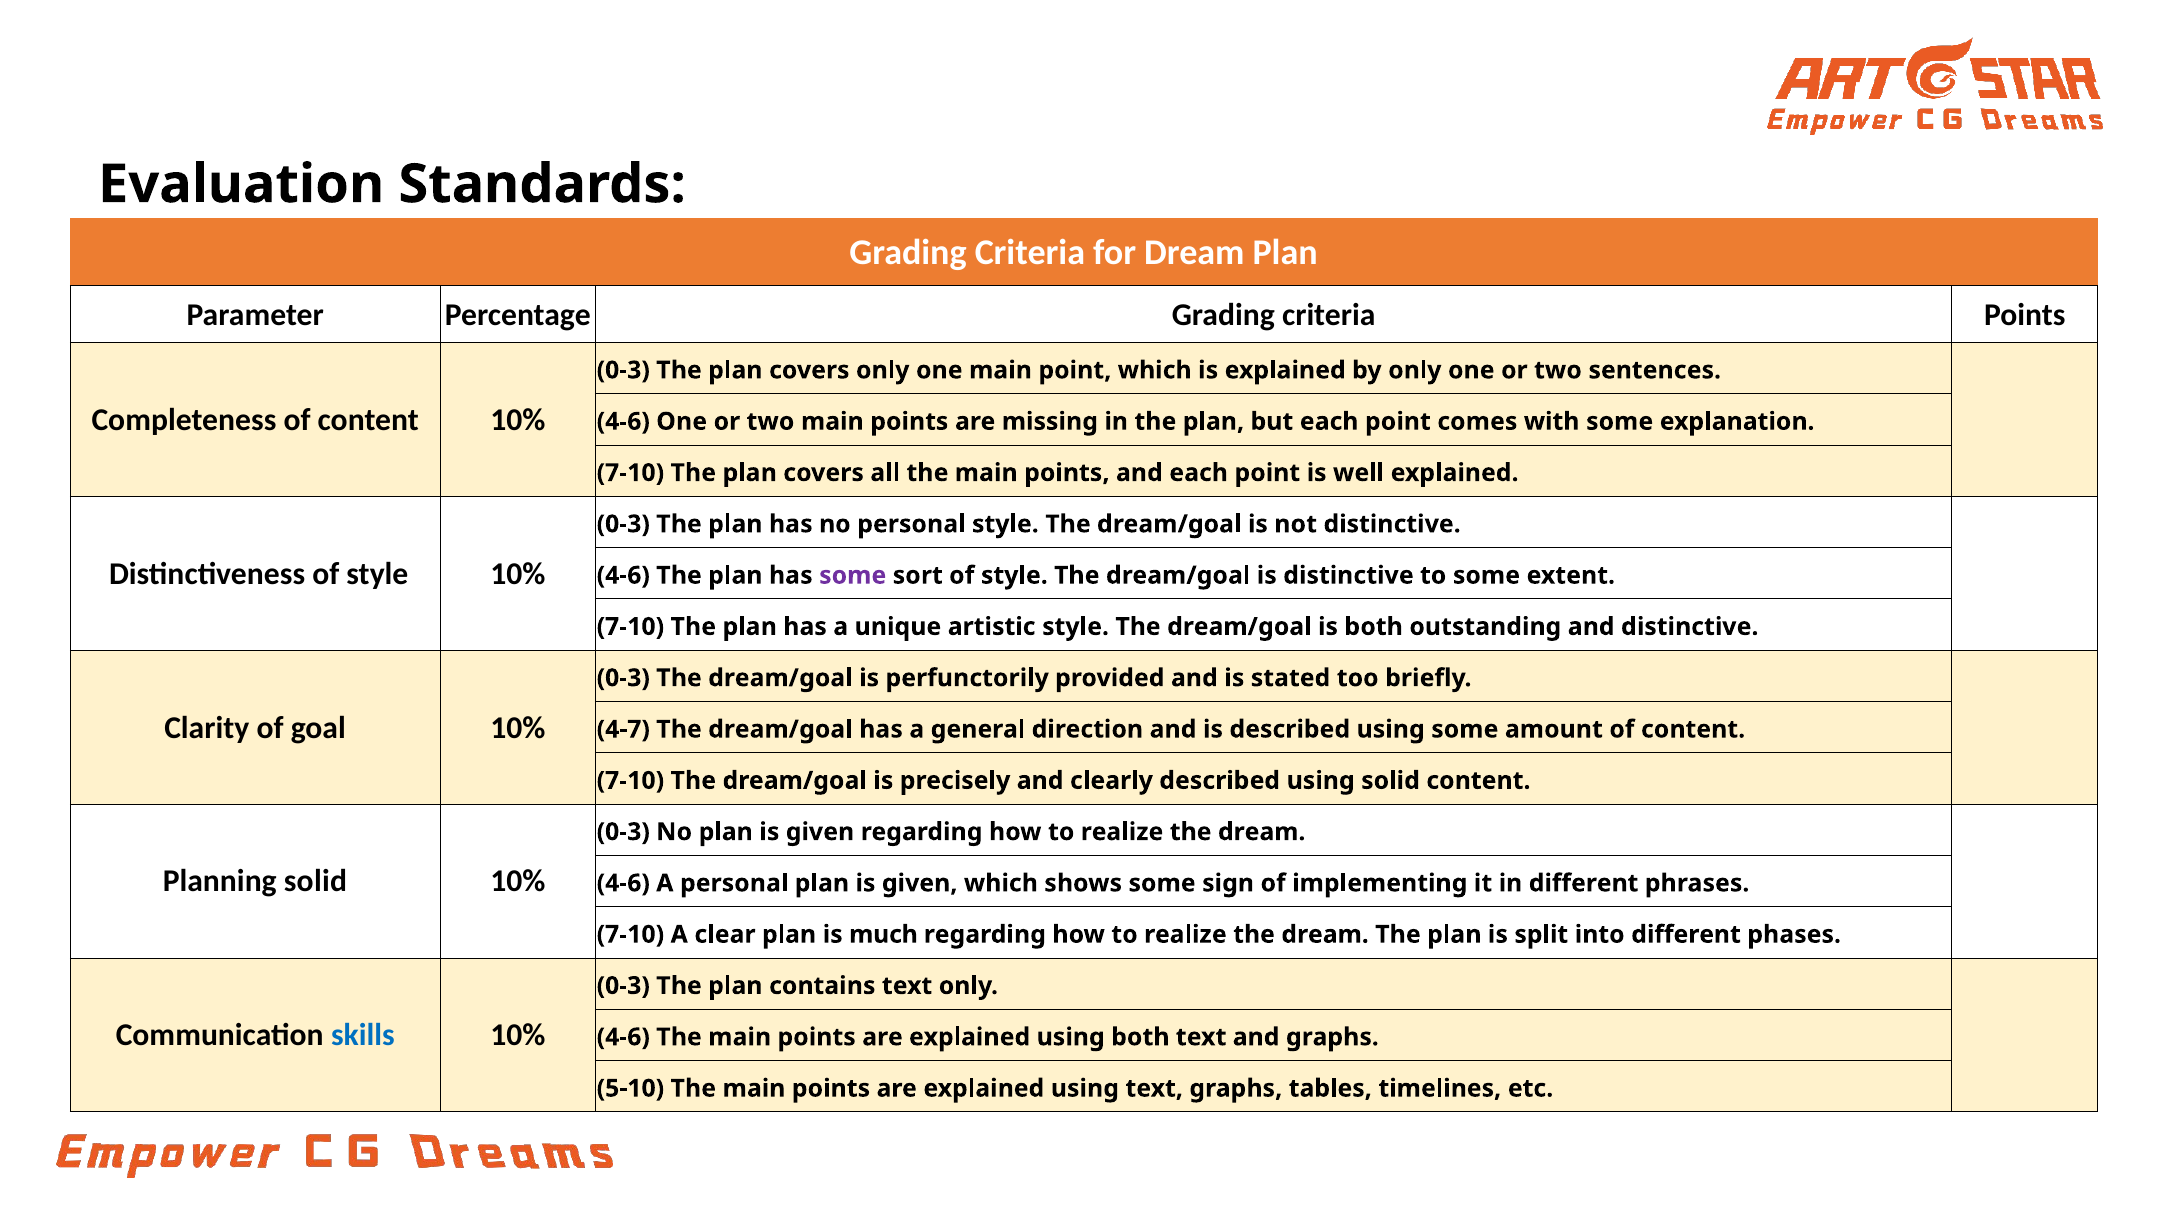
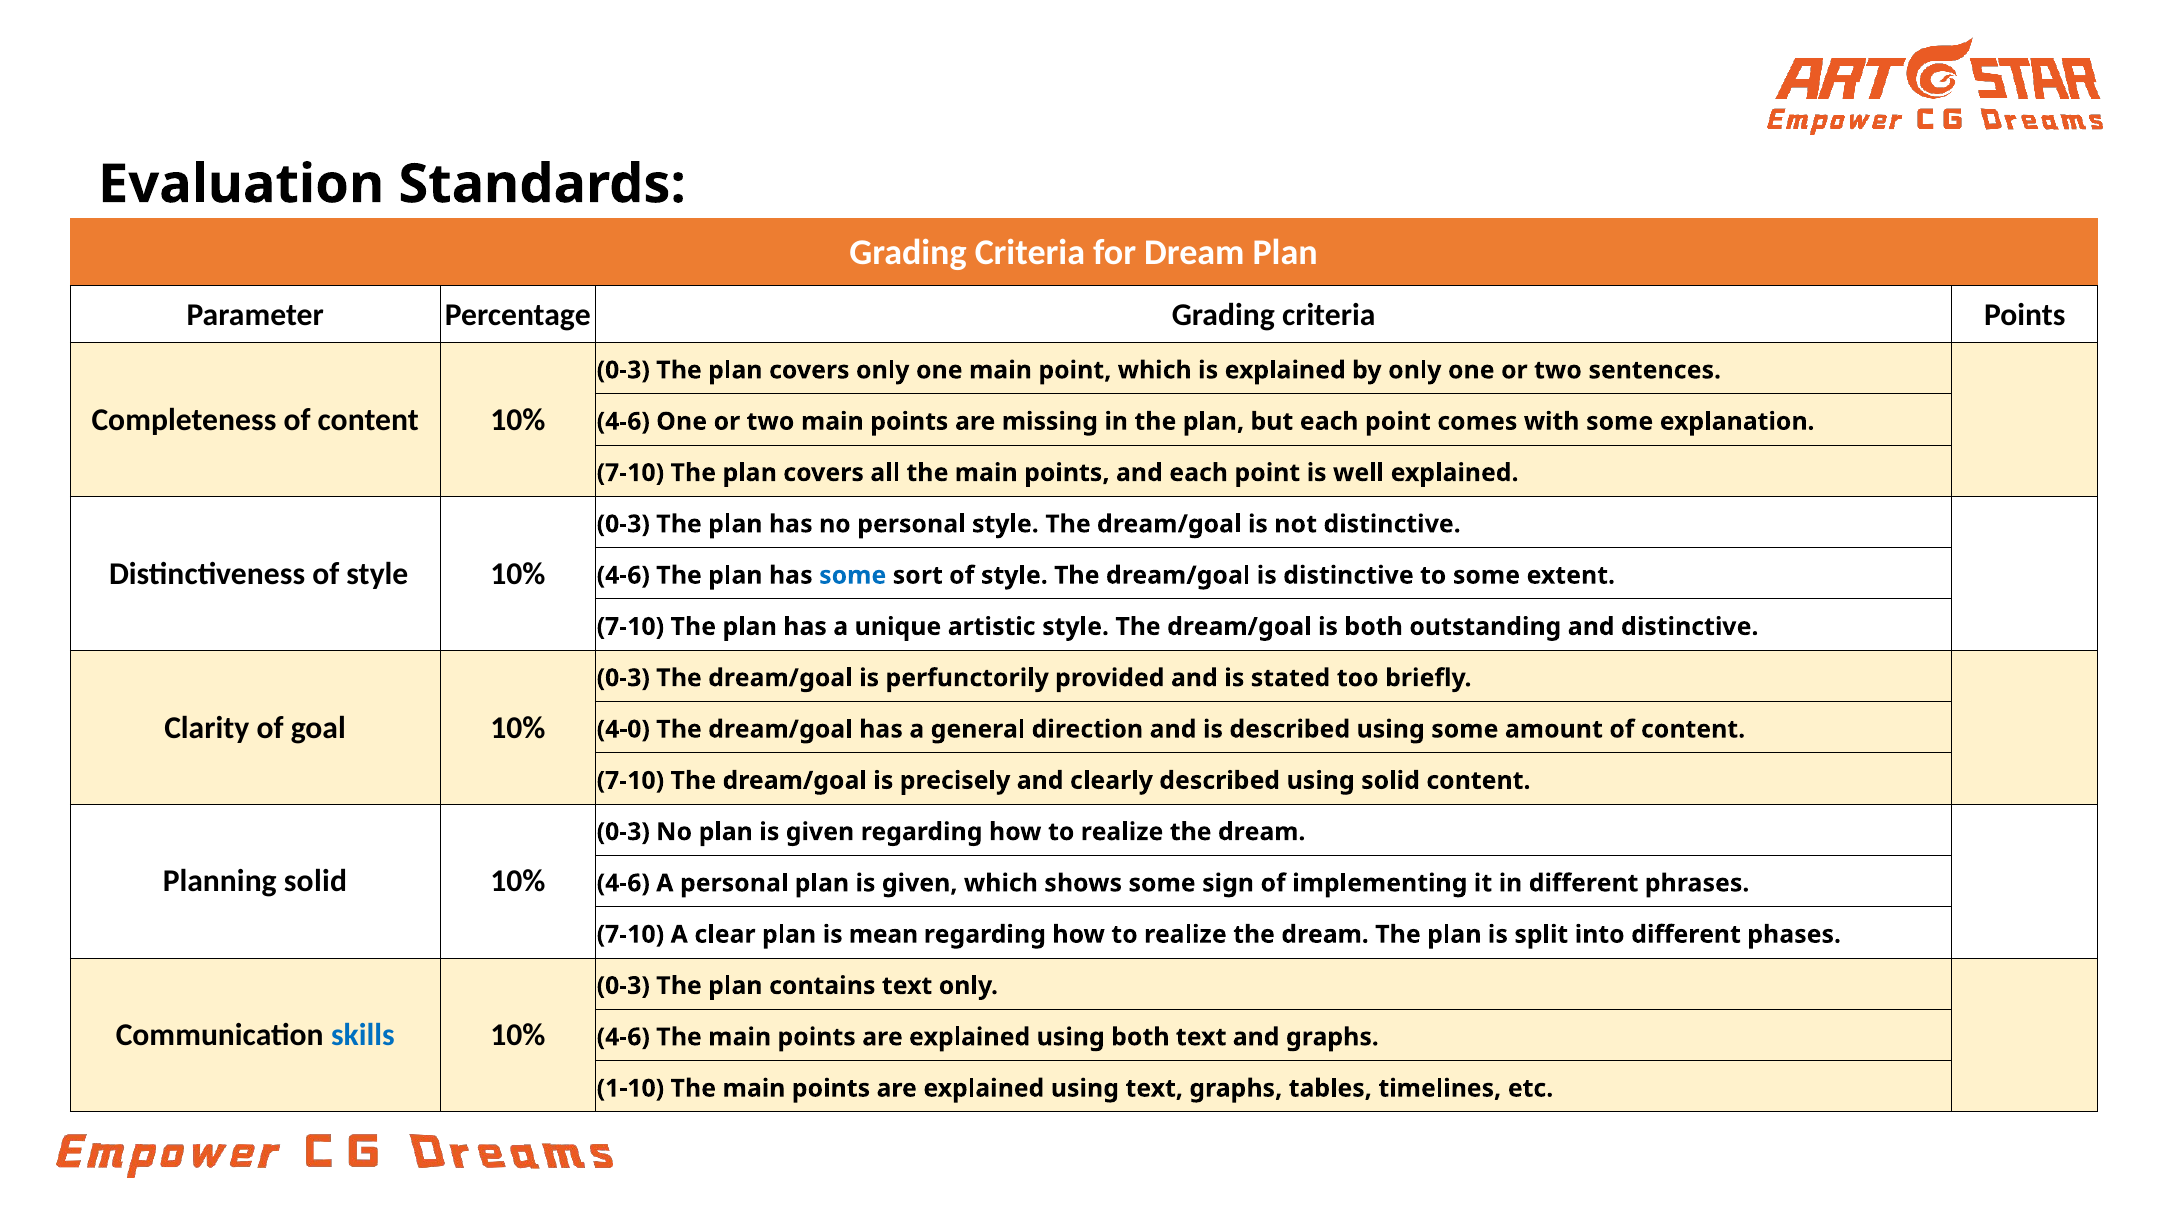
some colour: purple -> blue (853, 575)
4-7: 4-7 -> 4-0 (623, 729)
much: much -> mean (883, 934)
5-10: 5-10 -> 1-10 (630, 1088)
